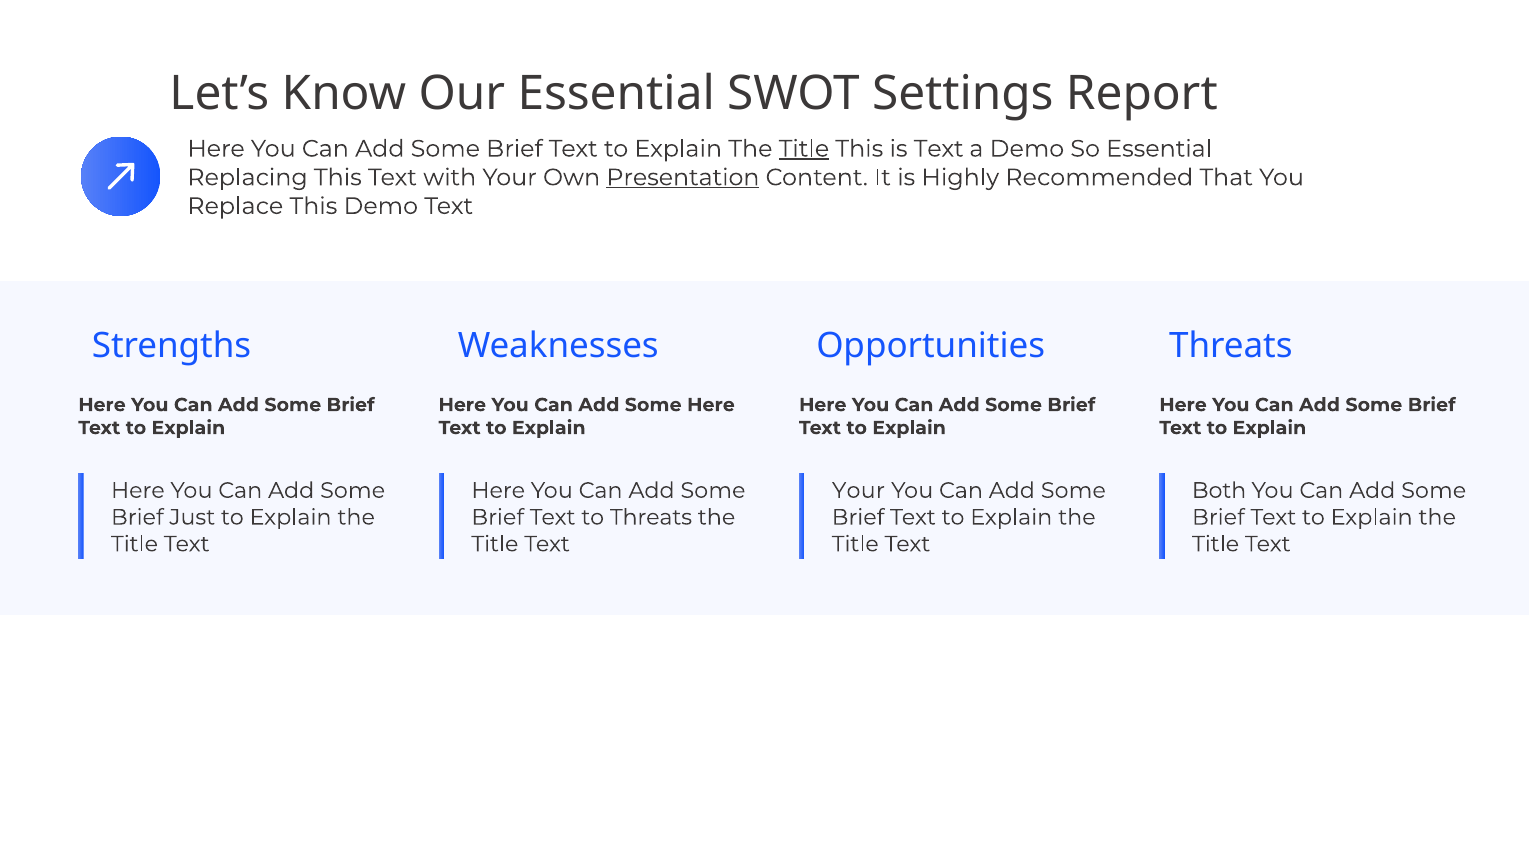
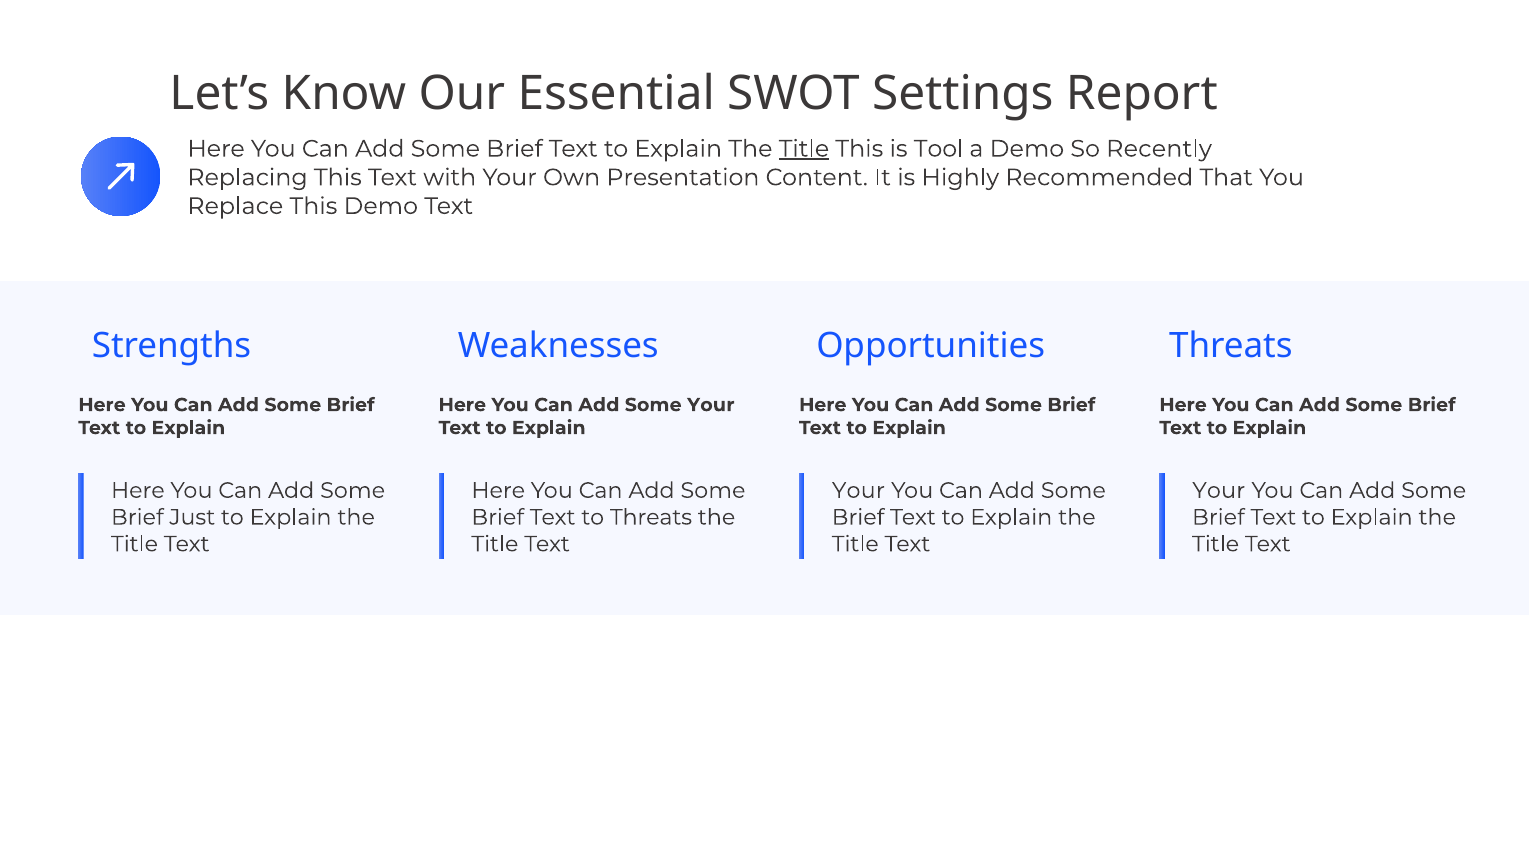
is Text: Text -> Tool (939, 149)
So Essential: Essential -> Recently (1159, 149)
Presentation underline: present -> none (683, 177)
Some Here: Here -> Your (711, 405)
Both: Both -> Your (1219, 491)
